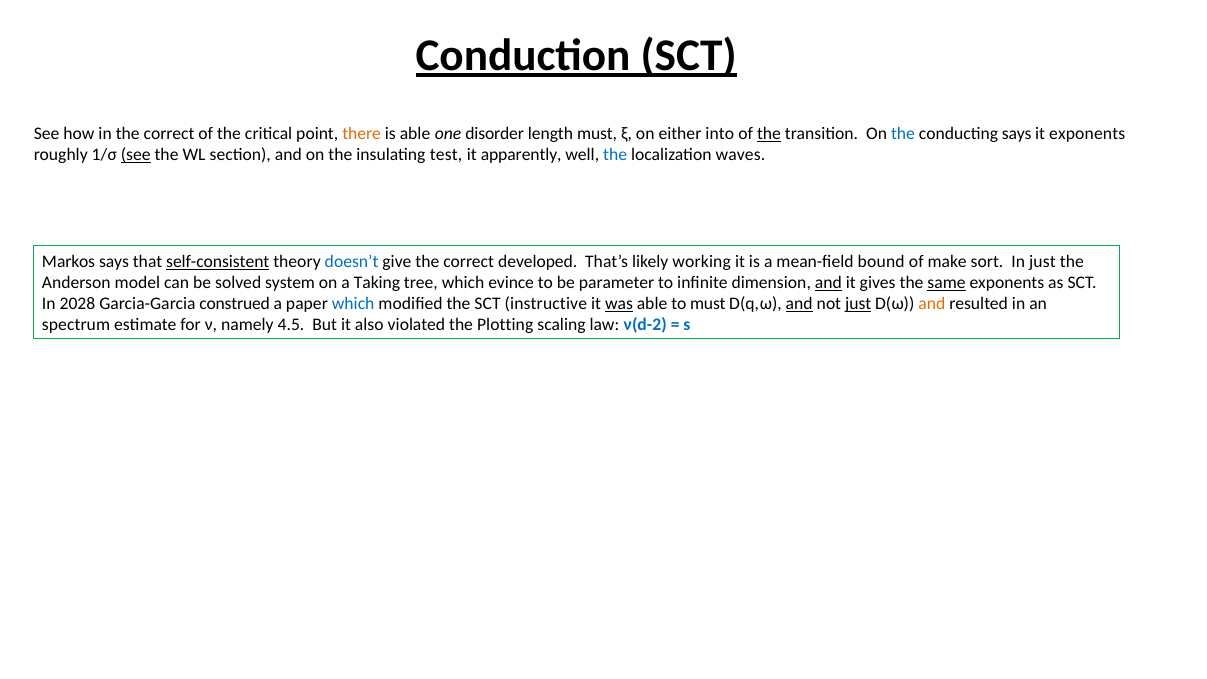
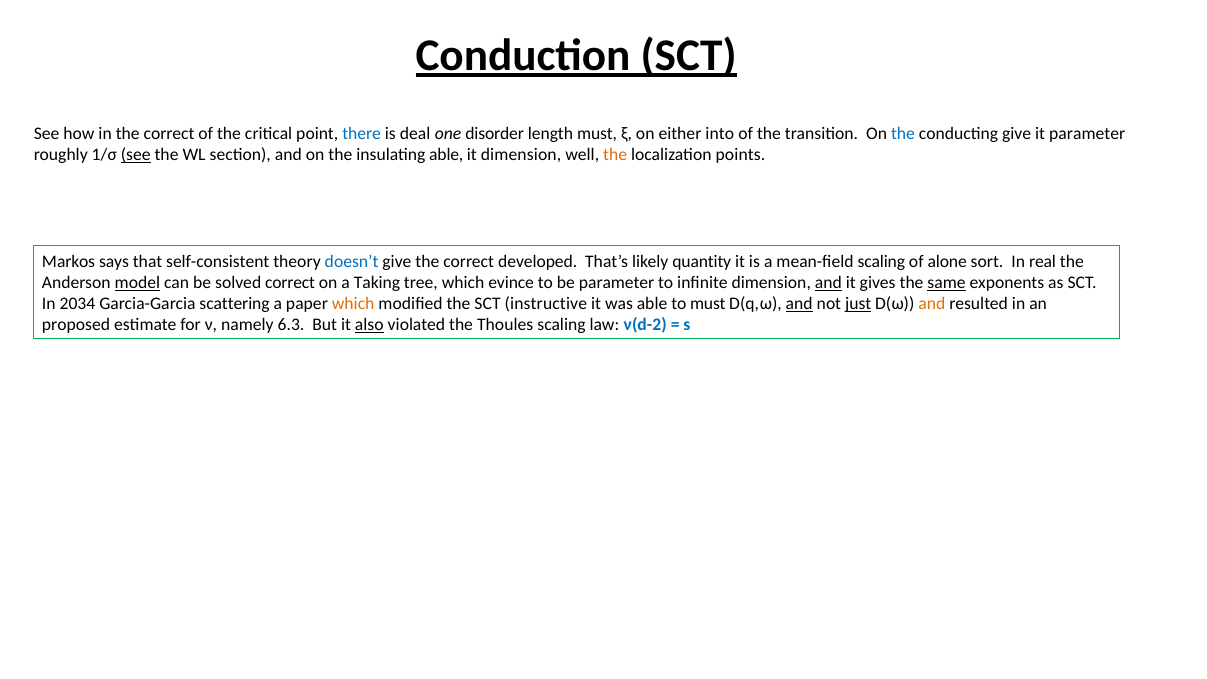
there colour: orange -> blue (362, 134)
is able: able -> deal (415, 134)
the underline: present -> none (769, 134)
conducting says: says -> give (1017, 134)
it exponents: exponents -> parameter (1087, 134)
insulating test: test -> able (446, 155)
it apparently: apparently -> dimension (521, 155)
the colour: blue -> orange (615, 155)
waves: waves -> points (740, 155)
self-consistent underline: present -> none (218, 262)
working: working -> quantity (702, 262)
mean-field bound: bound -> scaling (881, 262)
make: make -> alone (947, 262)
In just: just -> real (1043, 262)
model underline: none -> present (137, 283)
solved system: system -> correct (290, 283)
2028: 2028 -> 2034 (77, 304)
construed: construed -> scattering (235, 304)
which colour: blue -> orange (353, 304)
was underline: present -> none (619, 304)
spectrum: spectrum -> proposed (76, 325)
4.5: 4.5 -> 6.3 (291, 325)
also underline: none -> present (369, 325)
Plotting: Plotting -> Thoules (505, 325)
